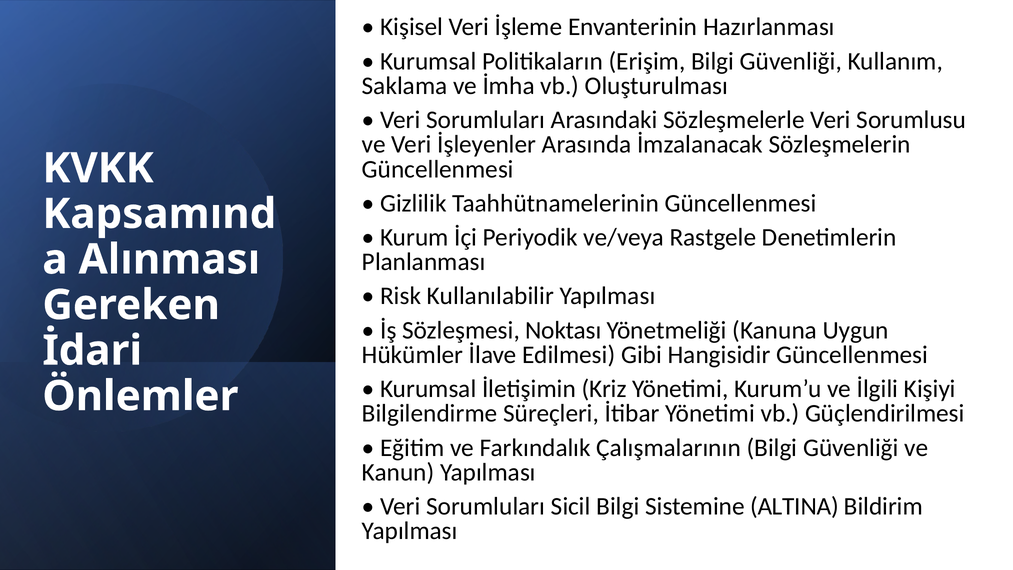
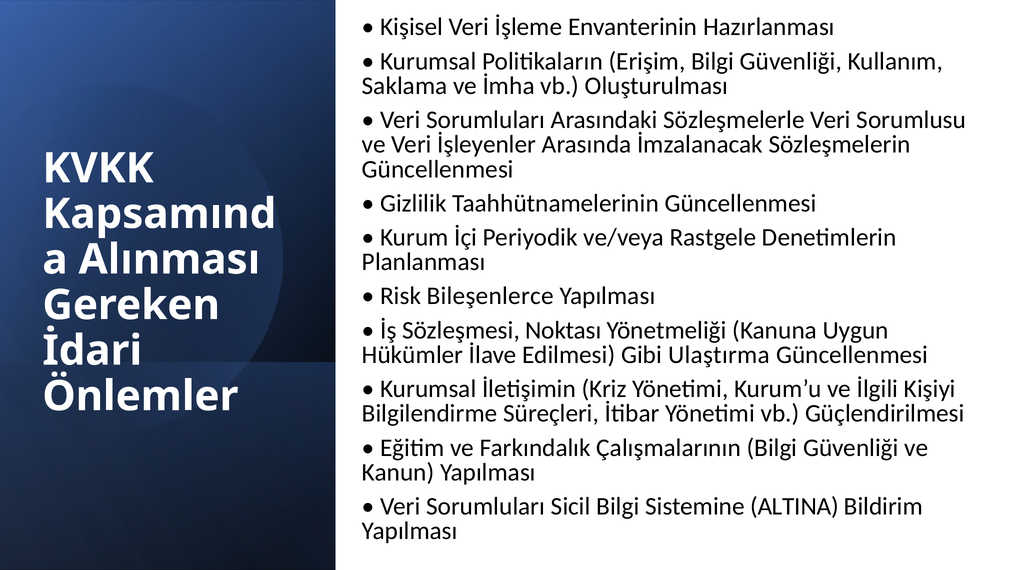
Kullanılabilir: Kullanılabilir -> Bileşenlerce (490, 296)
Hangisidir: Hangisidir -> Ulaştırma (719, 355)
